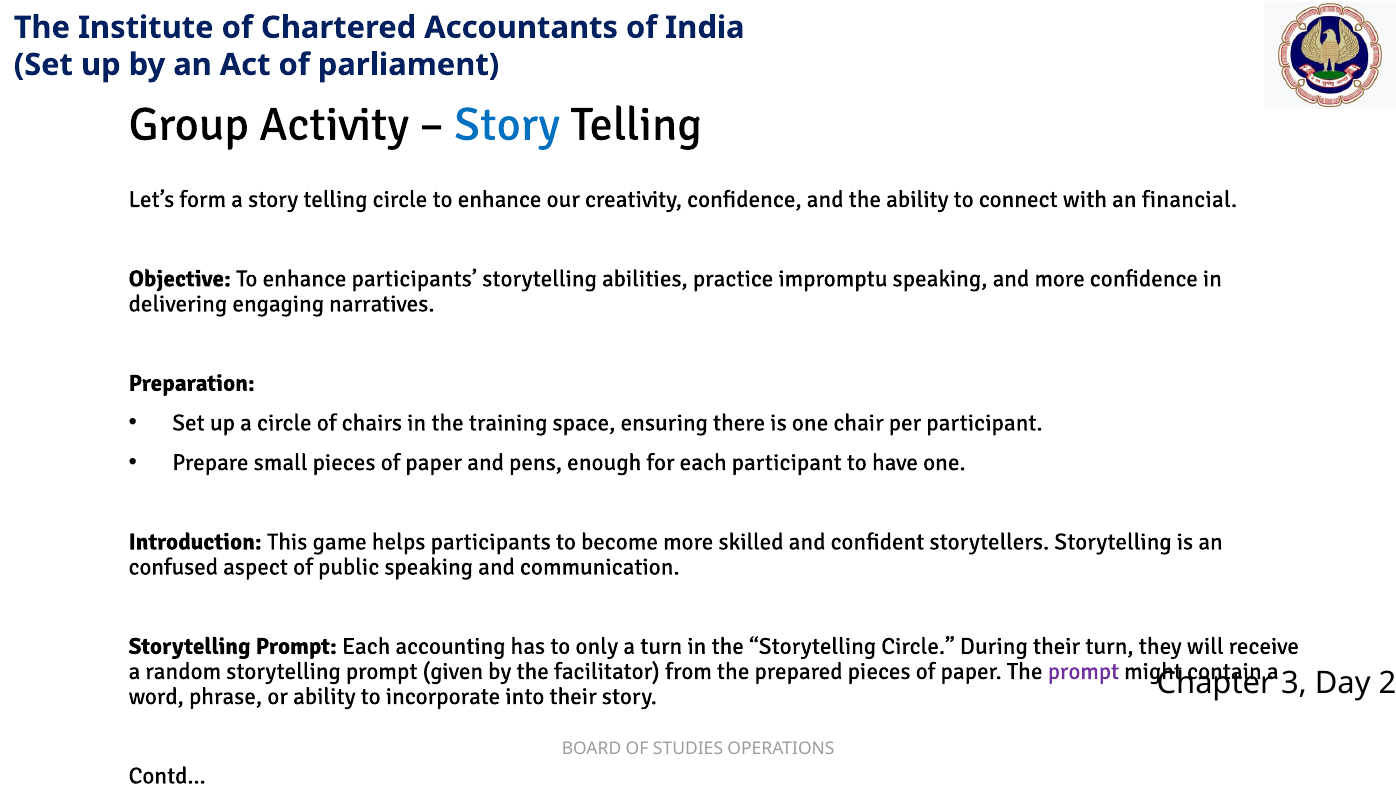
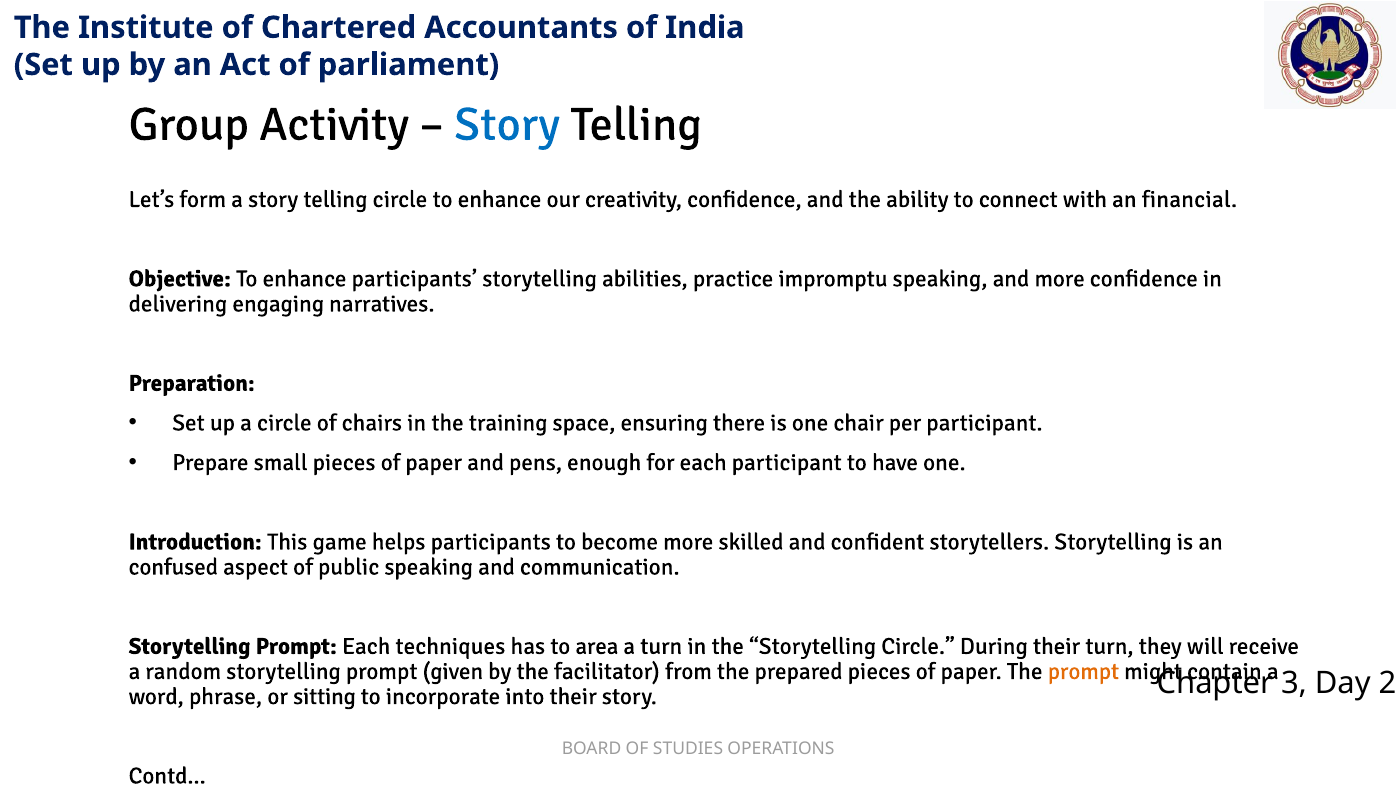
accounting: accounting -> techniques (450, 646)
only: only -> area (597, 646)
prompt colour: purple -> orange (1083, 672)
or ability: ability -> sitting (324, 697)
